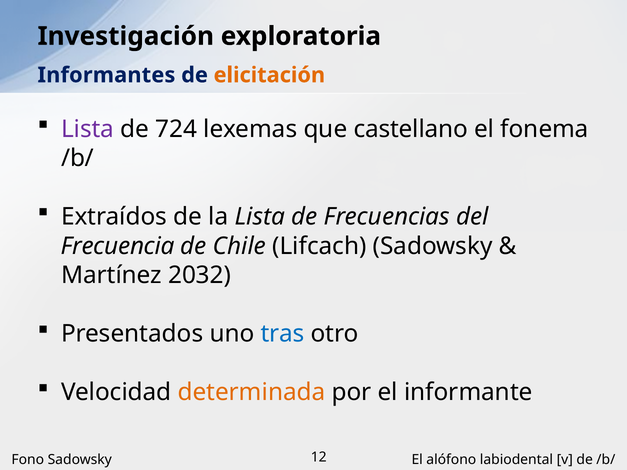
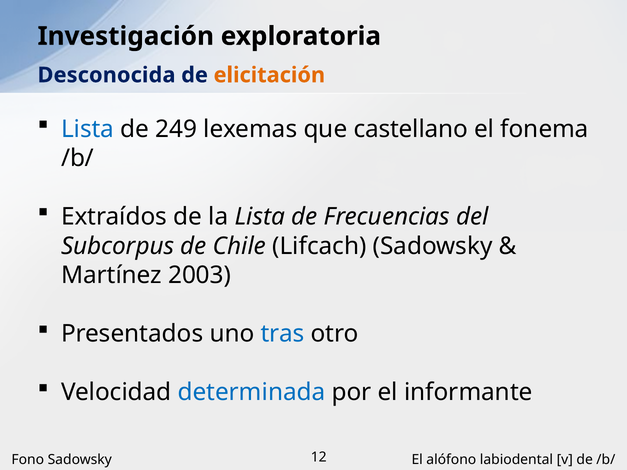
Informantes: Informantes -> Desconocida (106, 75)
Lista colour: purple -> blue (88, 129)
724: 724 -> 249 (176, 129)
Frecuencia: Frecuencia -> Subcorpus (118, 246)
2032: 2032 -> 2003 (200, 276)
determinada colour: orange -> blue (252, 393)
